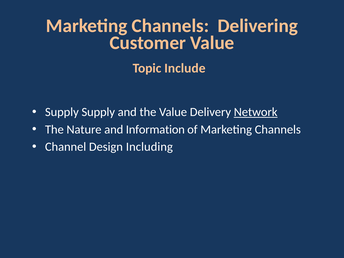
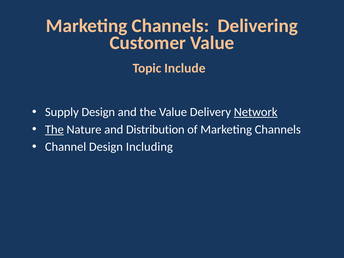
Supply Supply: Supply -> Design (98, 112)
The underline: none -> present (54, 129)
Information: Information -> Distribution (155, 129)
